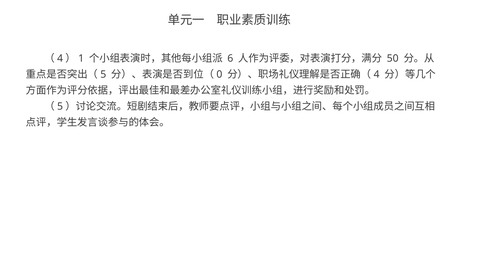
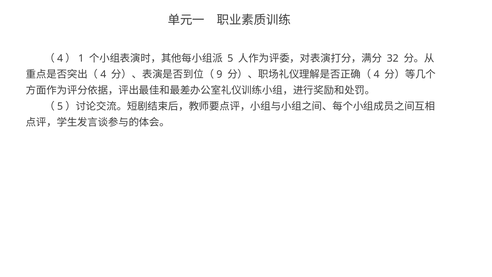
6: 6 -> 5 (230, 59)
50: 50 -> 32 (393, 59)
5: 5 -> 4 (103, 74)
0: 0 -> 9 (219, 74)
